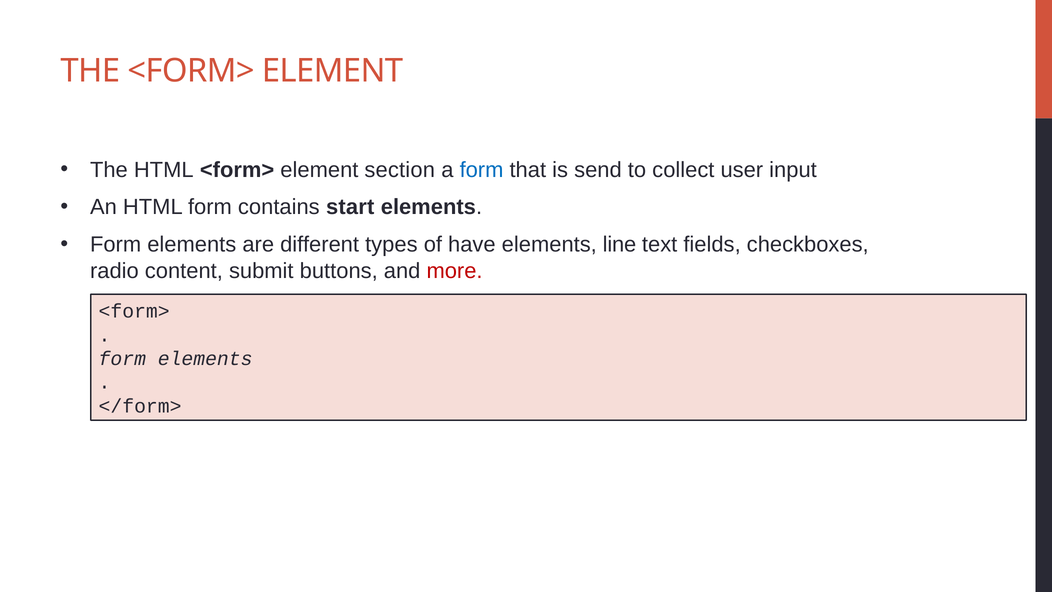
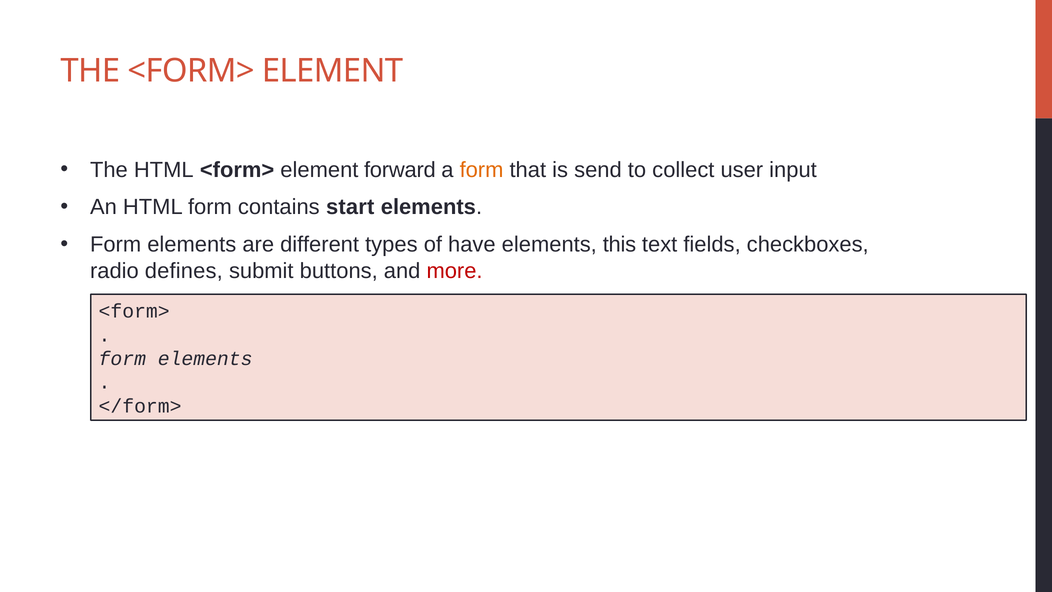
section: section -> forward (400, 170)
form colour: blue -> orange (482, 170)
line: line -> this (619, 244)
content: content -> defines (184, 271)
